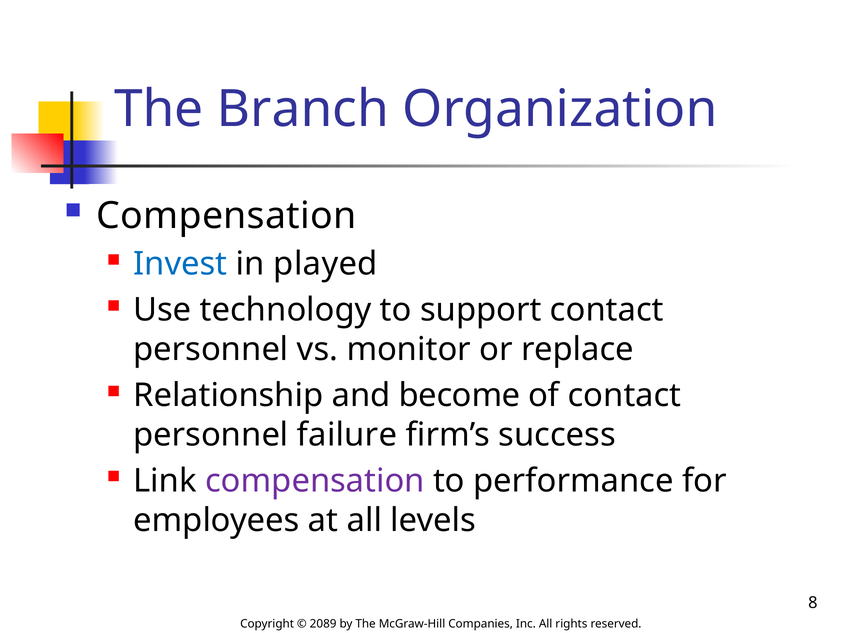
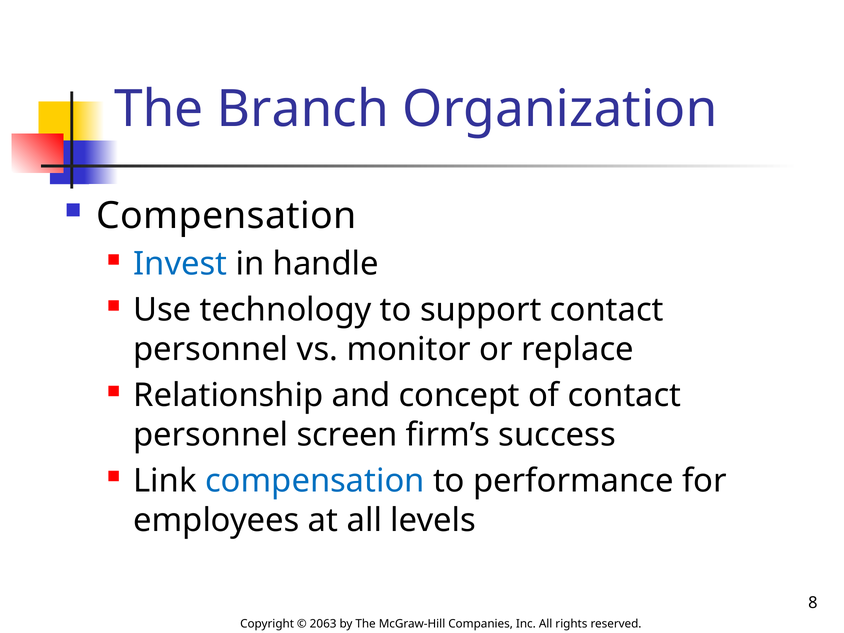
played: played -> handle (326, 264)
become: become -> concept (459, 395)
failure: failure -> screen (347, 435)
compensation colour: purple -> blue (315, 481)
2089: 2089 -> 2063 (323, 624)
